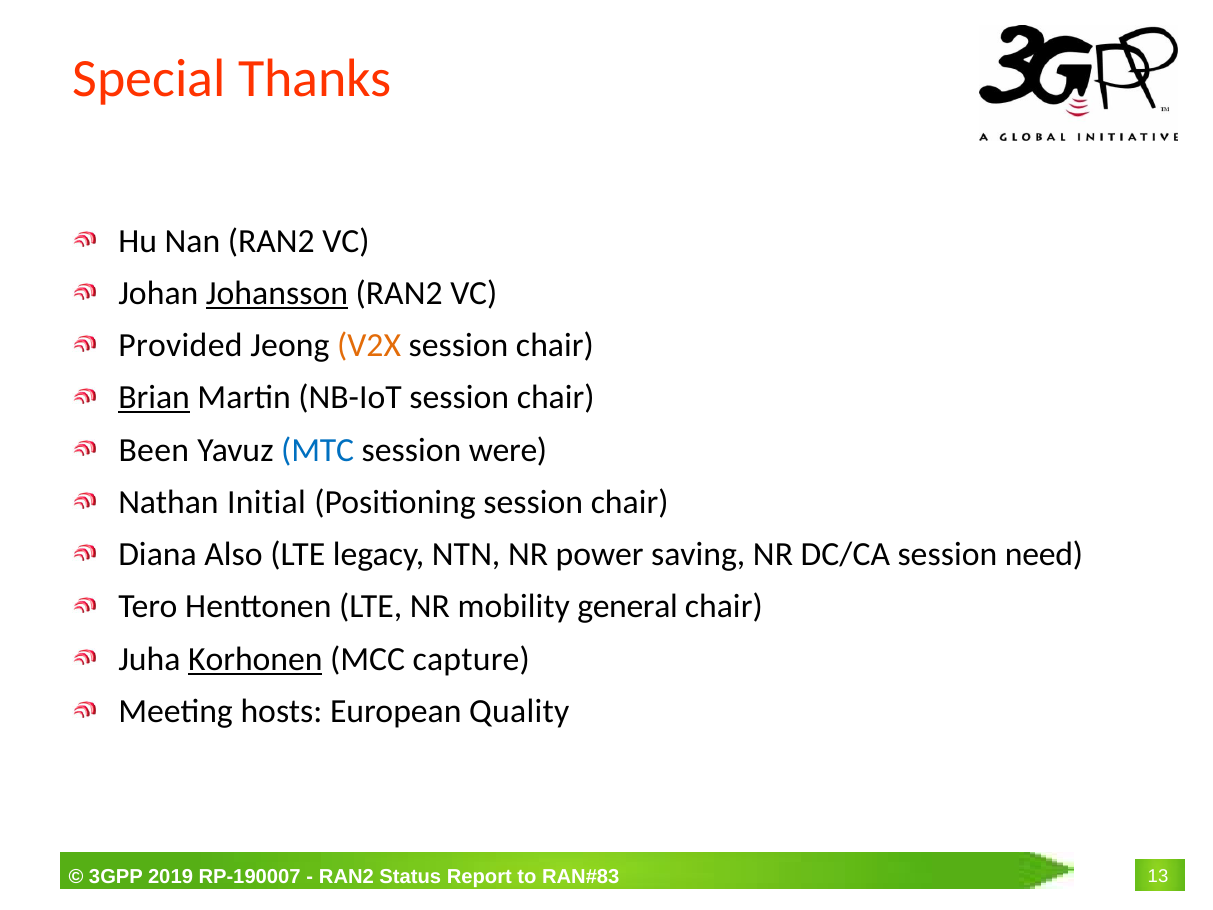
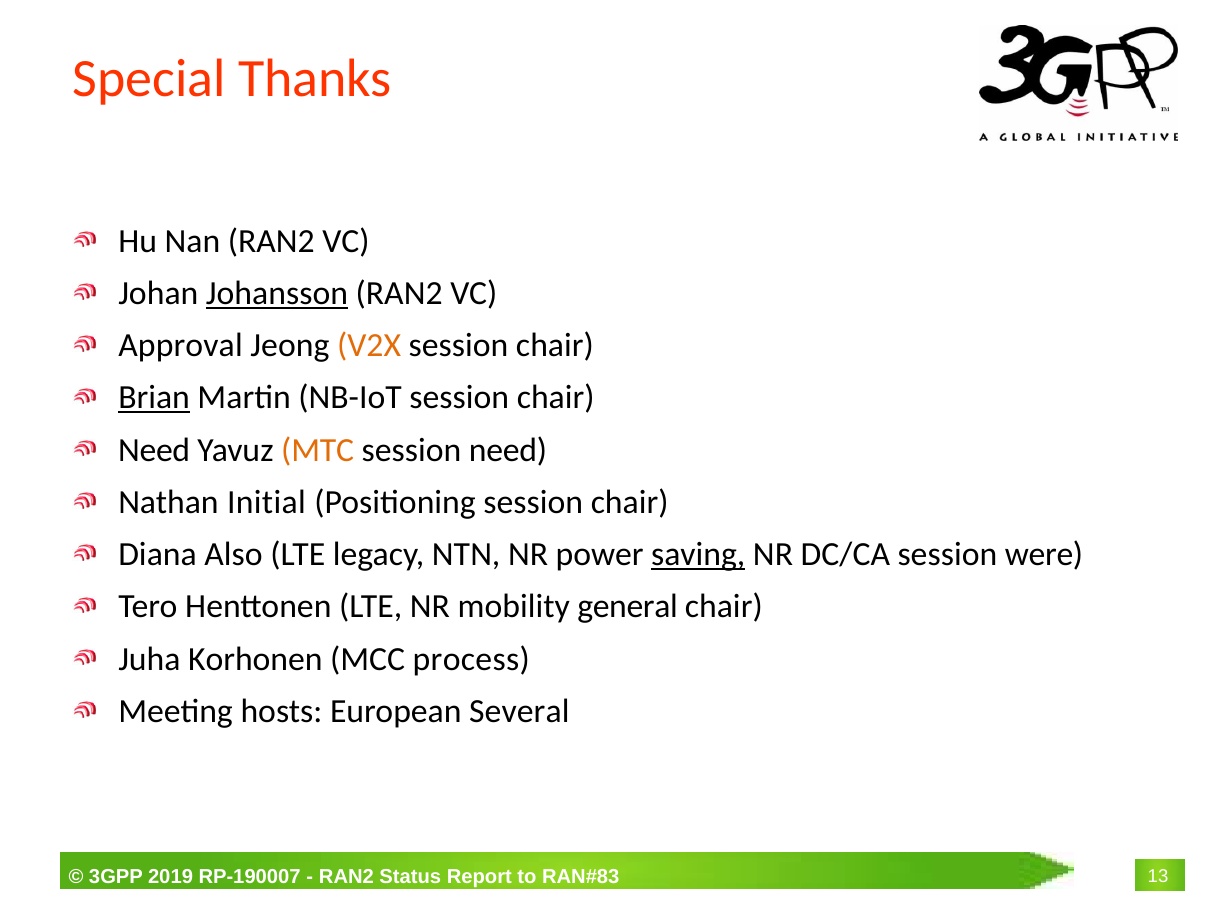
Provided: Provided -> Approval (181, 345)
Been: Been -> Need (154, 450)
MTC colour: blue -> orange (318, 450)
session were: were -> need (508, 450)
saving underline: none -> present (698, 554)
need: need -> were (1044, 554)
Korhonen underline: present -> none (255, 659)
capture: capture -> process (471, 659)
Quality: Quality -> Several (519, 711)
